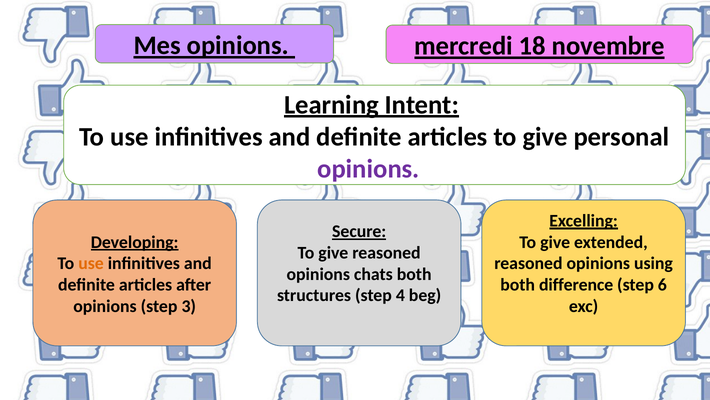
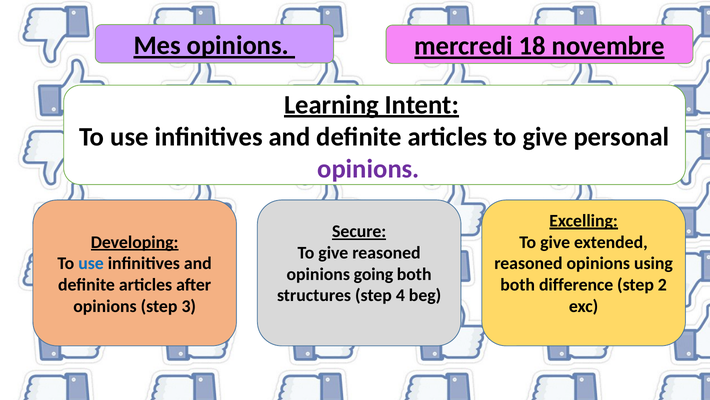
use colour: orange -> blue (91, 263)
chats: chats -> going (373, 274)
6: 6 -> 2 (662, 284)
